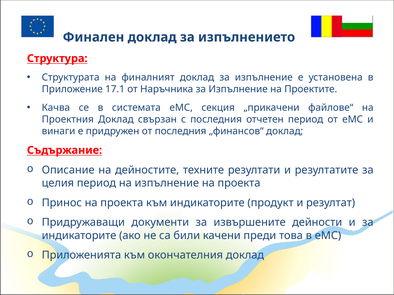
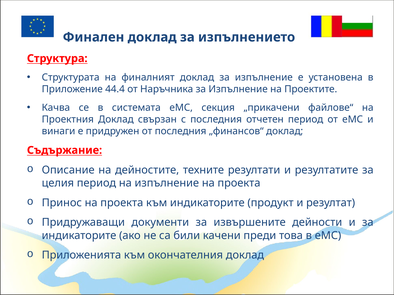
17.1: 17.1 -> 44.4 (115, 89)
